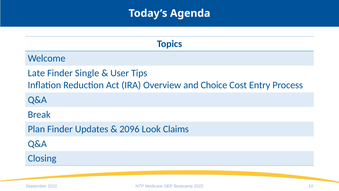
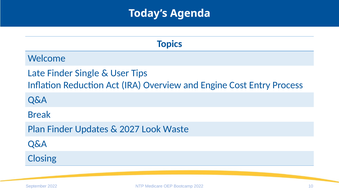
Choice: Choice -> Engine (214, 85)
2096: 2096 -> 2027 (129, 129)
Claims: Claims -> Waste (176, 129)
